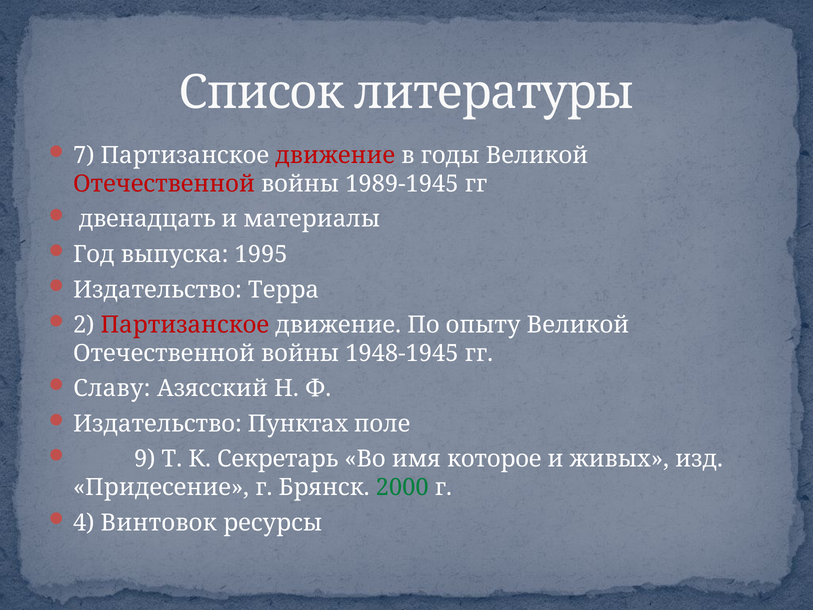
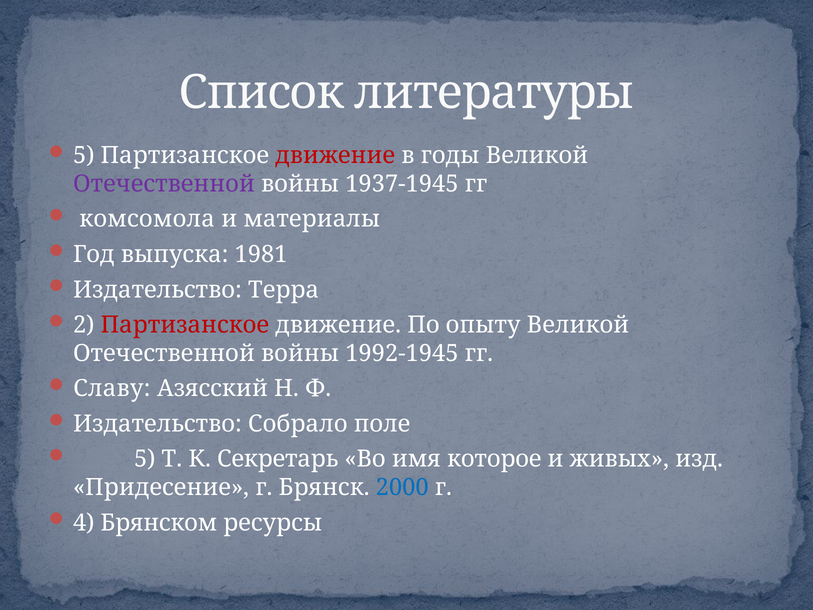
7: 7 -> 5 (84, 155)
Отечественной colour: red -> purple (164, 184)
1989-1945: 1989-1945 -> 1937-1945 (402, 184)
двенадцать: двенадцать -> комсомола (147, 219)
1995: 1995 -> 1981 (261, 254)
1948-1945: 1948-1945 -> 1992-1945 (402, 353)
Пунктах: Пунктах -> Собрало (298, 424)
9: 9 -> 5 (145, 459)
2000 colour: green -> blue (402, 487)
Винтовок: Винтовок -> Брянском (159, 523)
